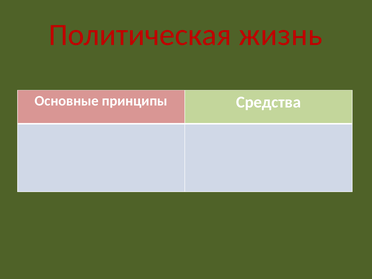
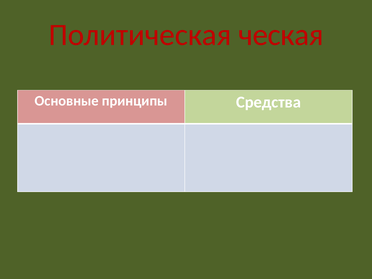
жизнь: жизнь -> ческая (281, 35)
